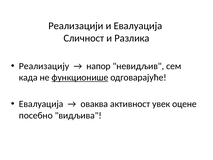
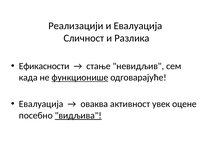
Реализацију: Реализацију -> Ефикасности (44, 66)
напор: напор -> стање (98, 66)
видљива underline: none -> present (78, 115)
